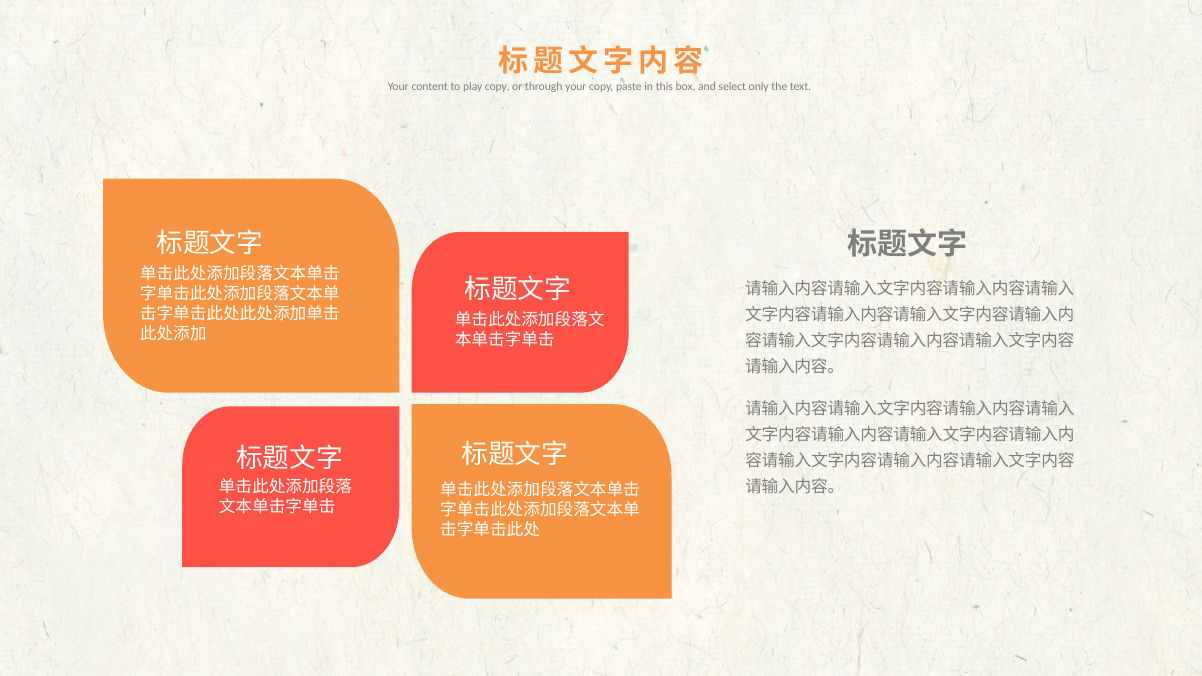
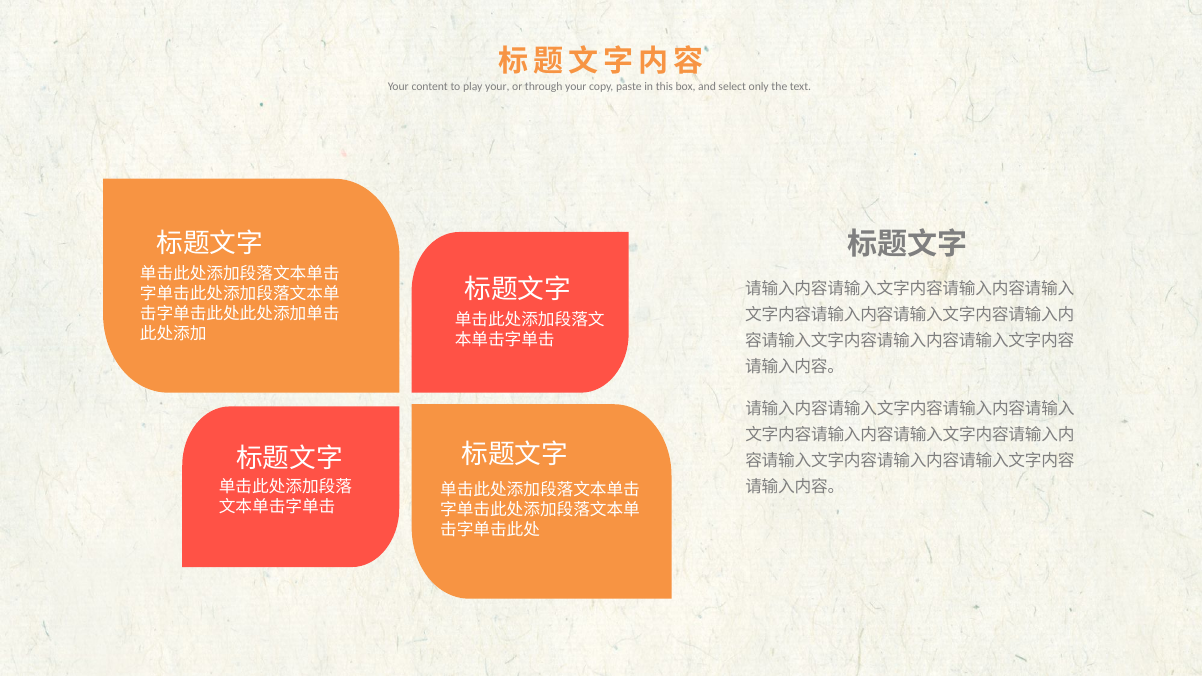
play copy: copy -> your (497, 87)
